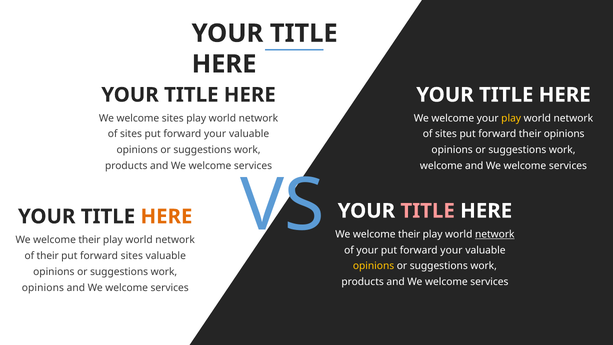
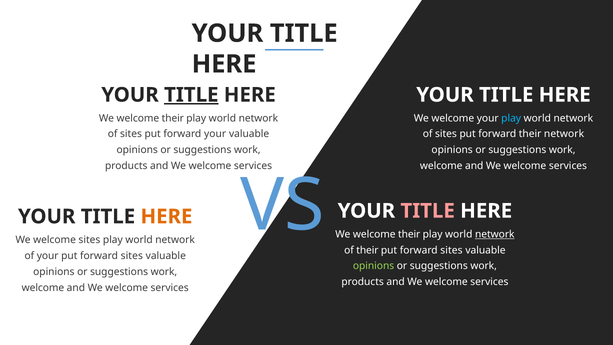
TITLE underline: none -> present (191, 95)
sites: sites -> their (173, 118)
play colour: yellow -> light blue (511, 118)
their opinions: opinions -> network (564, 134)
their: their -> sites (89, 240)
of your: your -> their (367, 250)
your: your -> sites (451, 250)
of their: their -> your (48, 256)
opinions colour: yellow -> light green (374, 266)
opinions: opinions -> welcome (43, 288)
